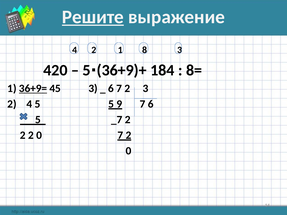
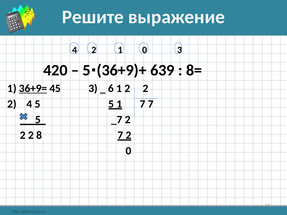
Решите underline: present -> none (93, 17)
1 8: 8 -> 0 (145, 50)
184: 184 -> 639 (162, 70)
6 7: 7 -> 1 (119, 88)
3: 3 -> 2 (146, 88)
5 9: 9 -> 1 (119, 104)
7 6: 6 -> 7 (151, 104)
2 2 0: 0 -> 8 (39, 135)
